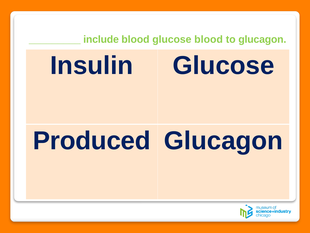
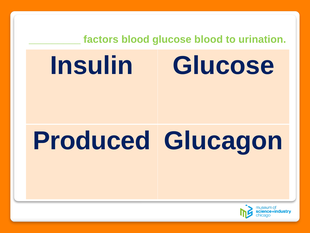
include: include -> factors (101, 39)
to glucagon: glucagon -> urination (262, 39)
